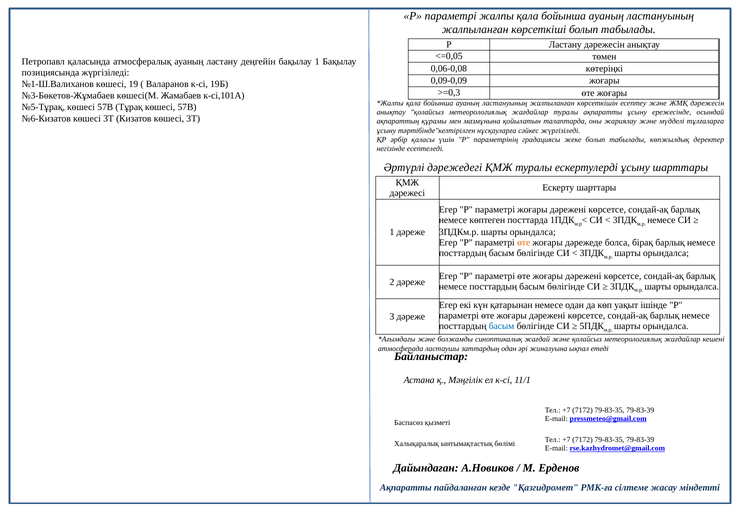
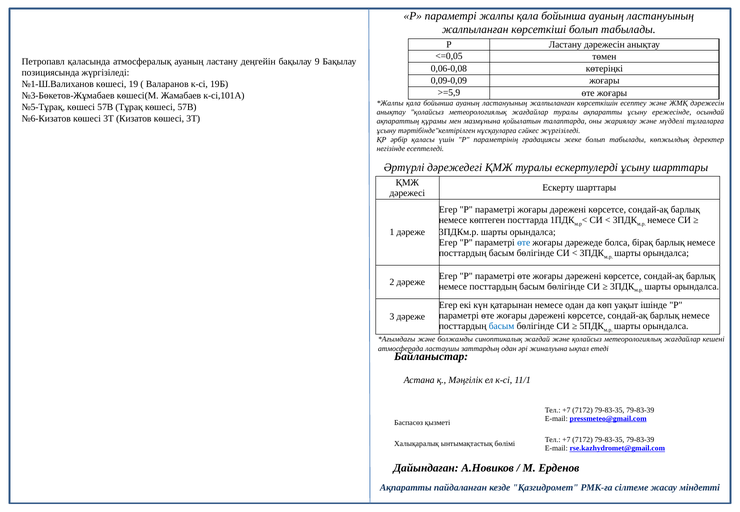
бақылау 1: 1 -> 9 (317, 61)
>=0,3: >=0,3 -> >=5,9 (449, 93)
өте colour: orange -> blue (524, 243)
